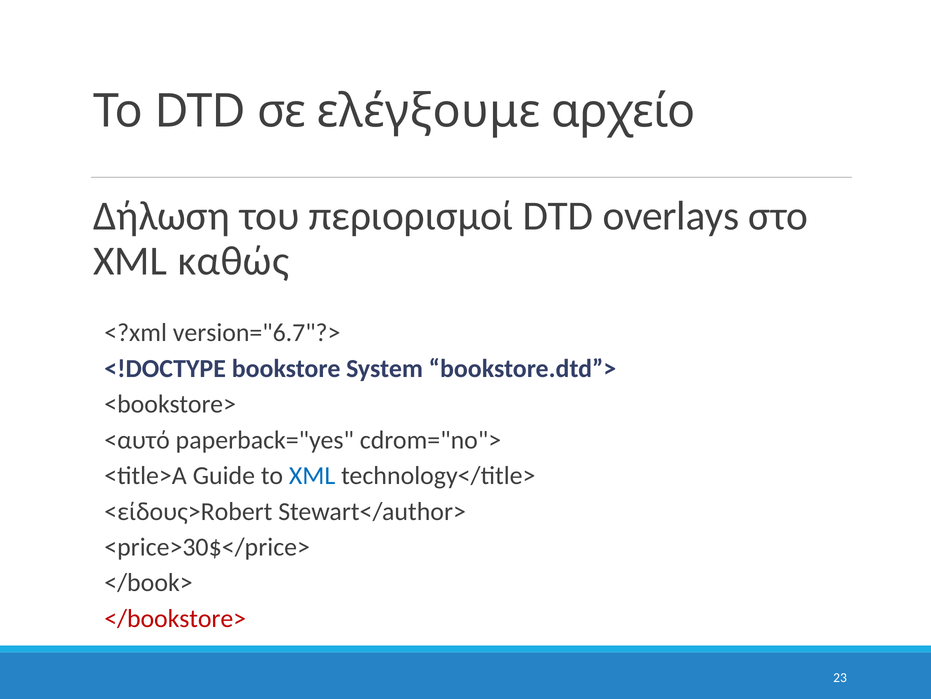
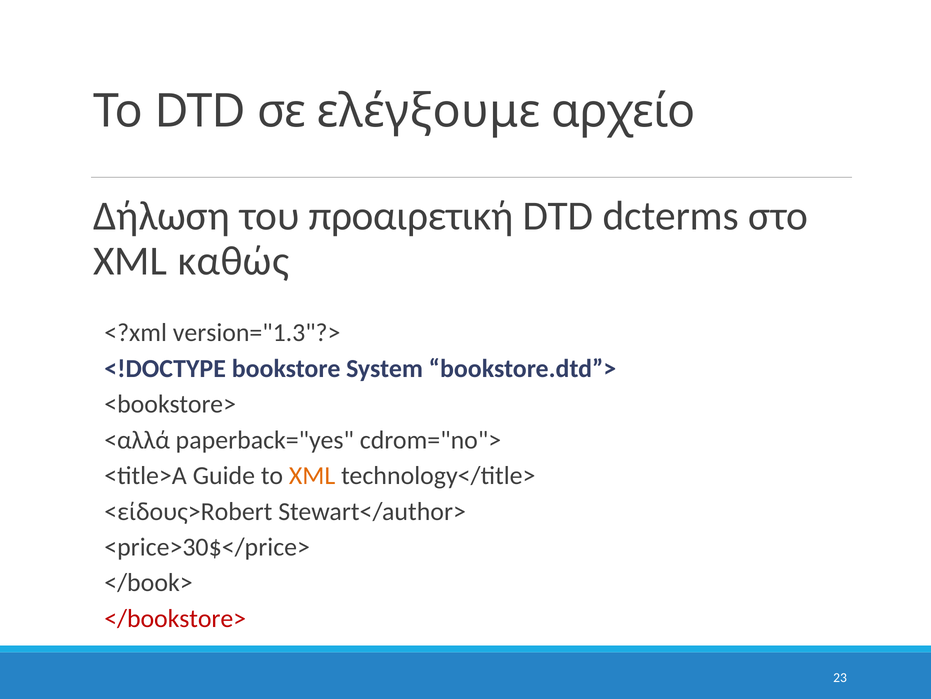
περιορισμοί: περιορισμοί -> προαιρετική (411, 216)
overlays: overlays -> dcterms (671, 216)
version="6.7"?>: version="6.7"?> -> version="1.3"?> (257, 332)
<αυτό: <αυτό -> <αλλά (137, 440)
XML colour: blue -> orange (312, 475)
